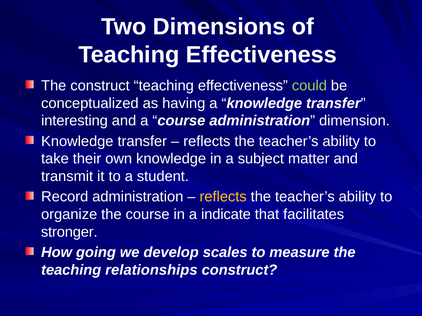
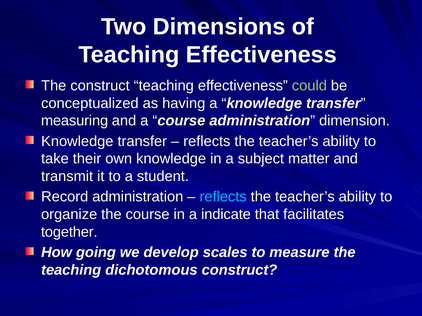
interesting: interesting -> measuring (75, 121)
reflects colour: yellow -> light blue (223, 197)
stronger: stronger -> together (69, 232)
relationships: relationships -> dichotomous (151, 270)
